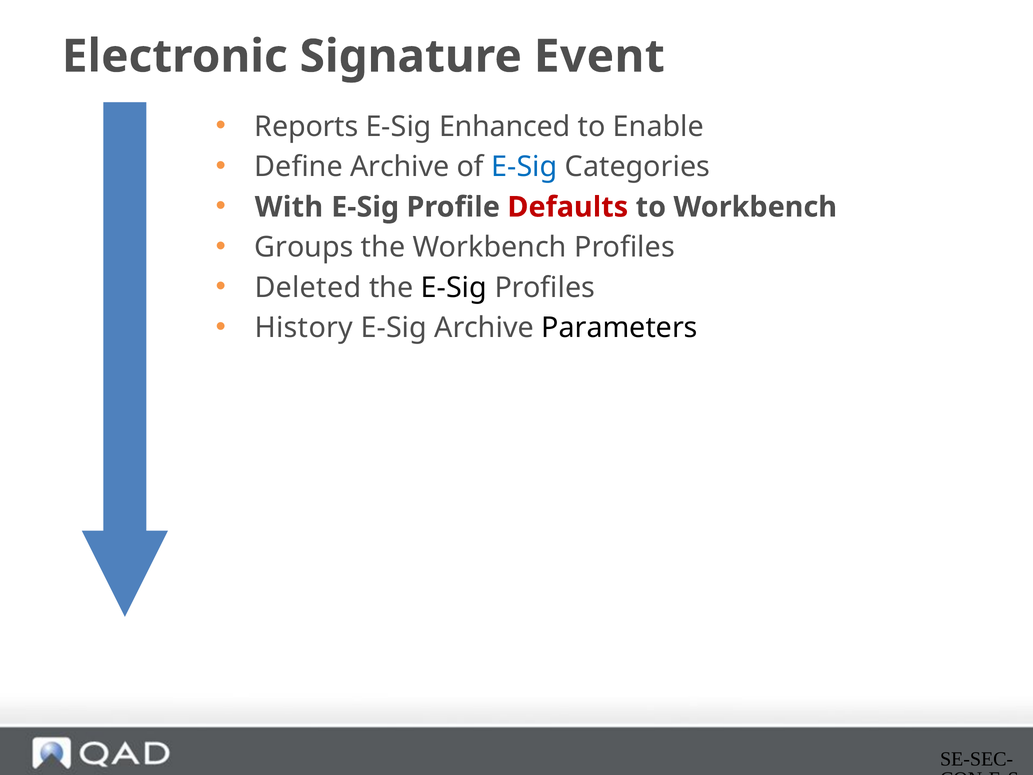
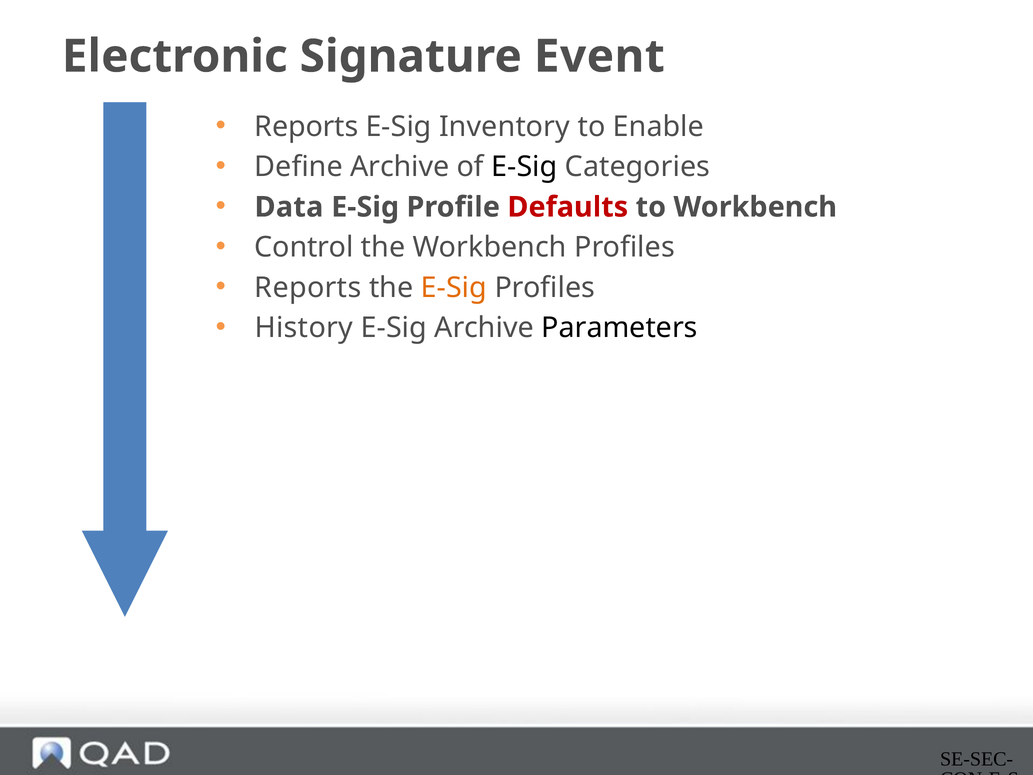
Enhanced: Enhanced -> Inventory (505, 127)
E-Sig colour: blue -> black (524, 167)
With: With -> Data (289, 207)
Groups: Groups -> Control (304, 247)
Deleted: Deleted -> Reports (308, 287)
E-Sig colour: black -> orange (454, 287)
